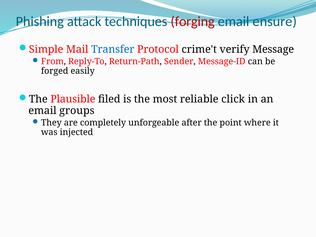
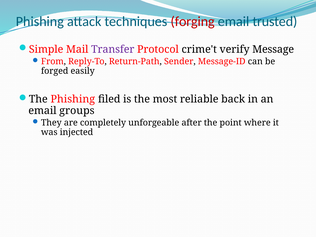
ensure: ensure -> trusted (275, 22)
Transfer colour: blue -> purple (113, 49)
The Plausible: Plausible -> Phishing (73, 99)
click: click -> back (233, 99)
